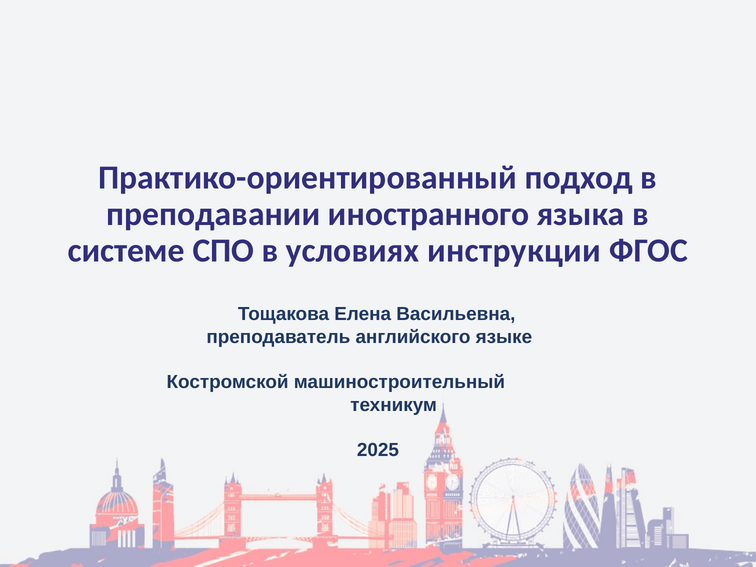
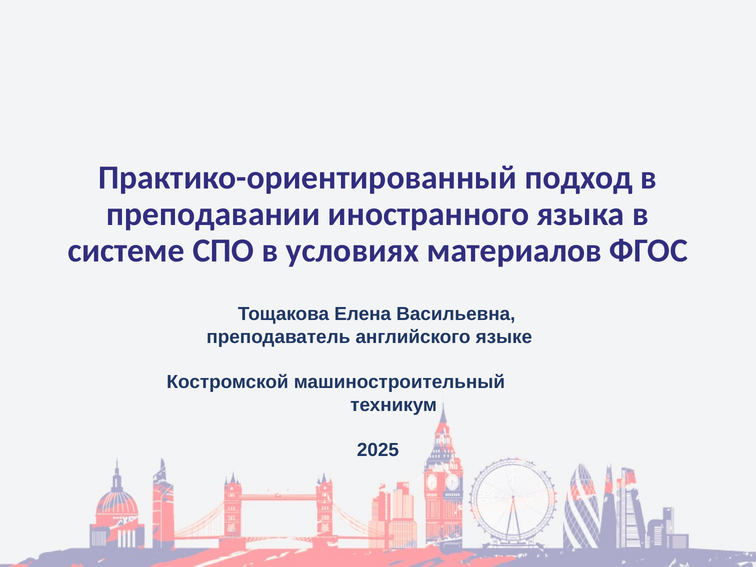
инструкции: инструкции -> материалов (514, 251)
